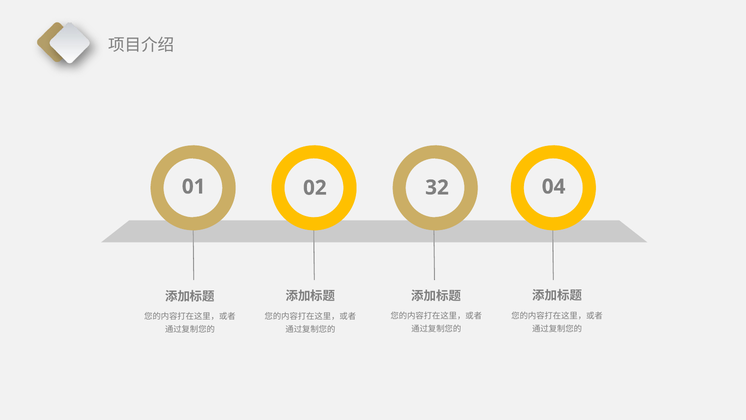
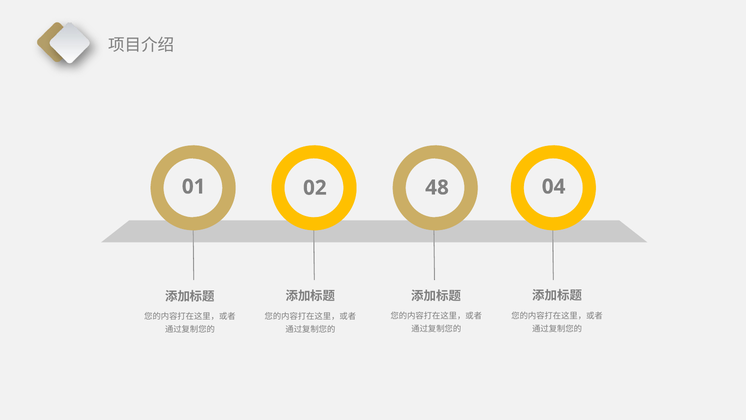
32: 32 -> 48 (437, 187)
